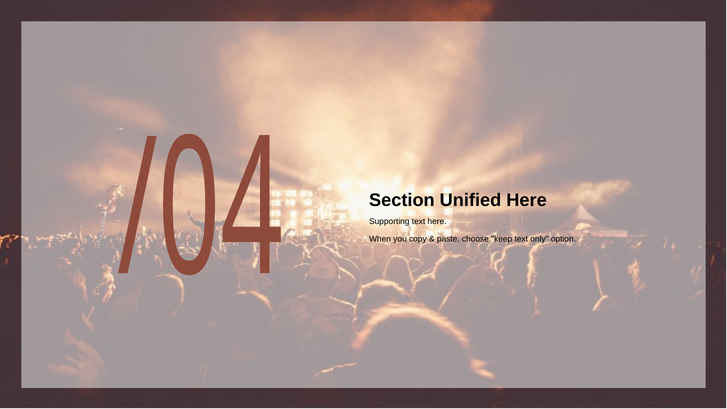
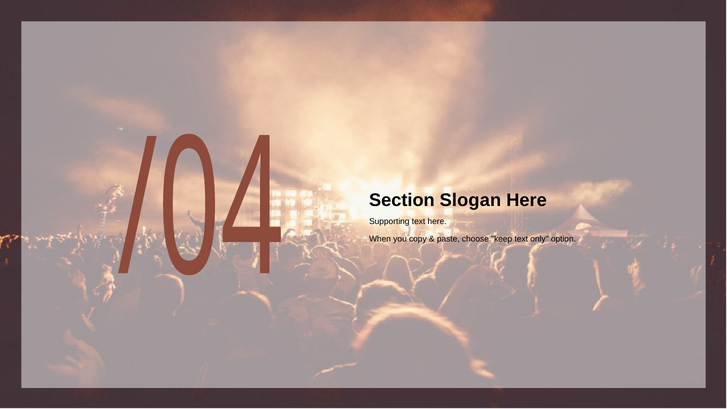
Unified: Unified -> Slogan (470, 200)
